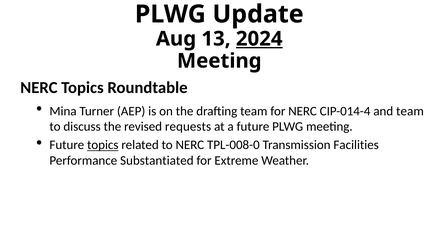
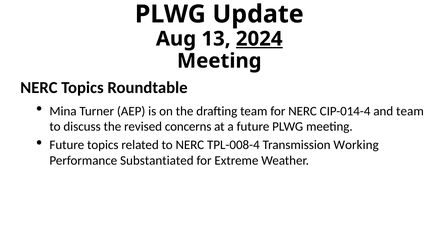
requests: requests -> concerns (188, 126)
topics underline: present -> none (103, 145)
TPL-008-0: TPL-008-0 -> TPL-008-4 (233, 145)
Facilities: Facilities -> Working (356, 145)
